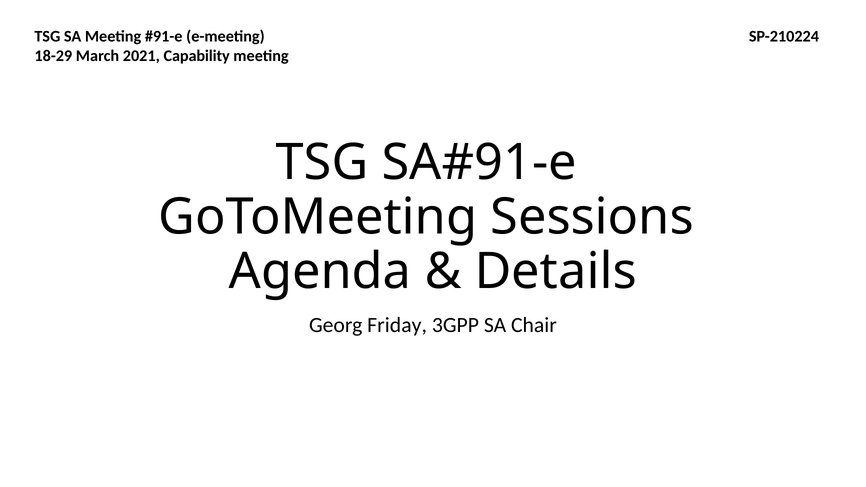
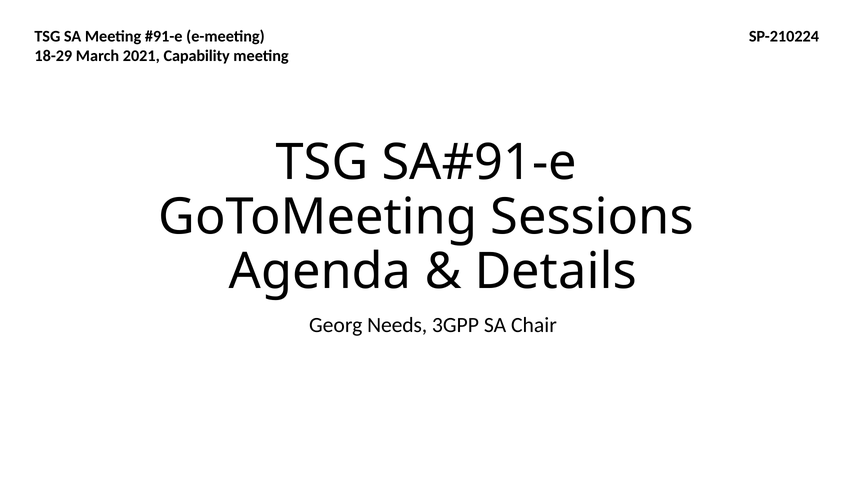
Friday: Friday -> Needs (397, 325)
